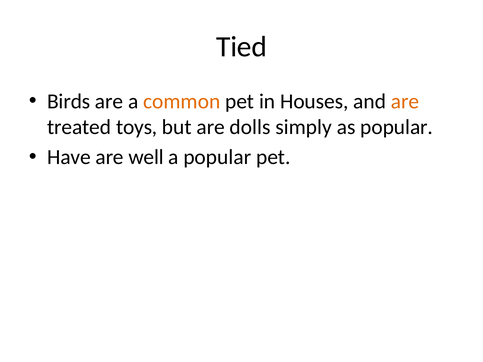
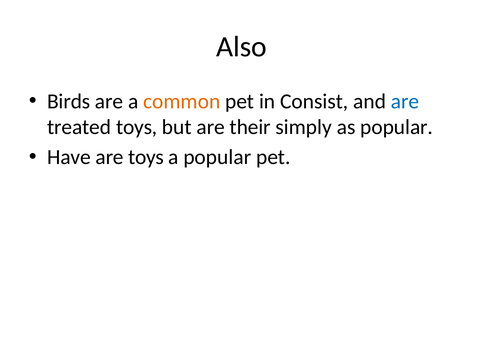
Tied: Tied -> Also (241, 47)
Houses: Houses -> Consist (314, 101)
are colour: orange -> blue (405, 101)
dolls: dolls -> their (250, 127)
are well: well -> toys (146, 157)
